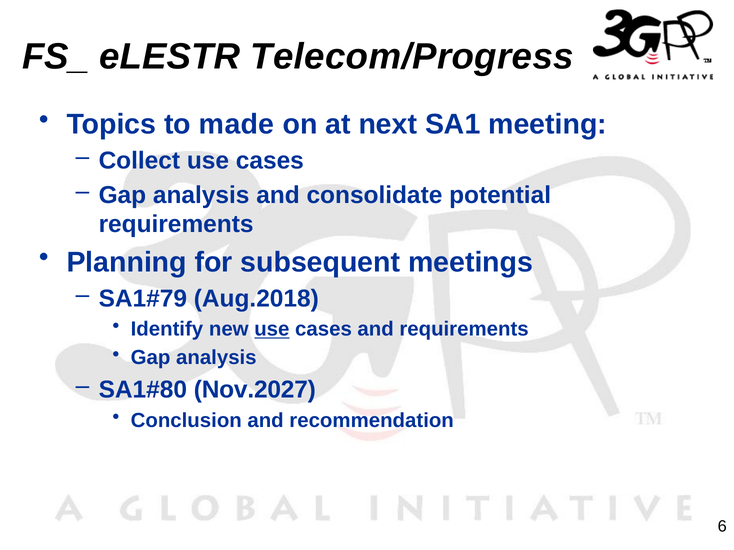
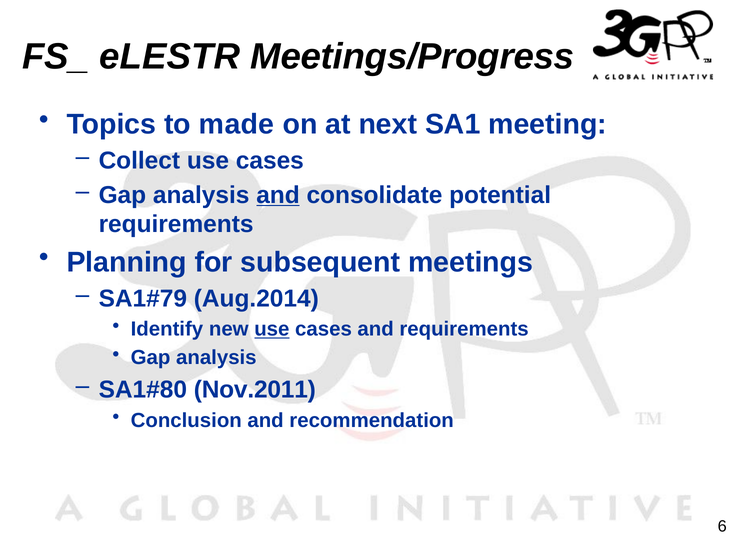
Telecom/Progress: Telecom/Progress -> Meetings/Progress (412, 57)
and underline: none -> present (278, 195)
Aug.2018: Aug.2018 -> Aug.2014 (256, 299)
Nov.2027: Nov.2027 -> Nov.2011 (255, 390)
